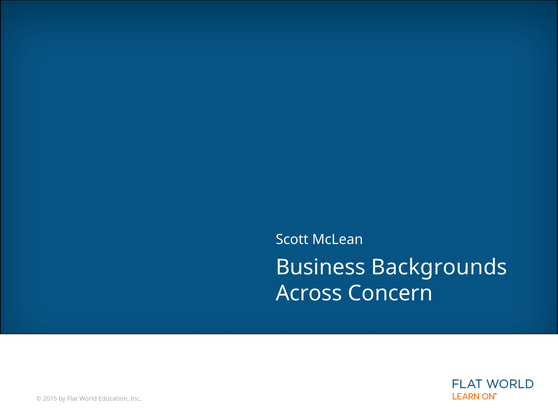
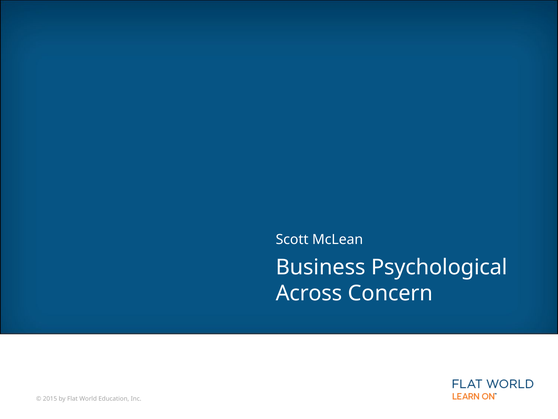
Backgrounds: Backgrounds -> Psychological (439, 267)
